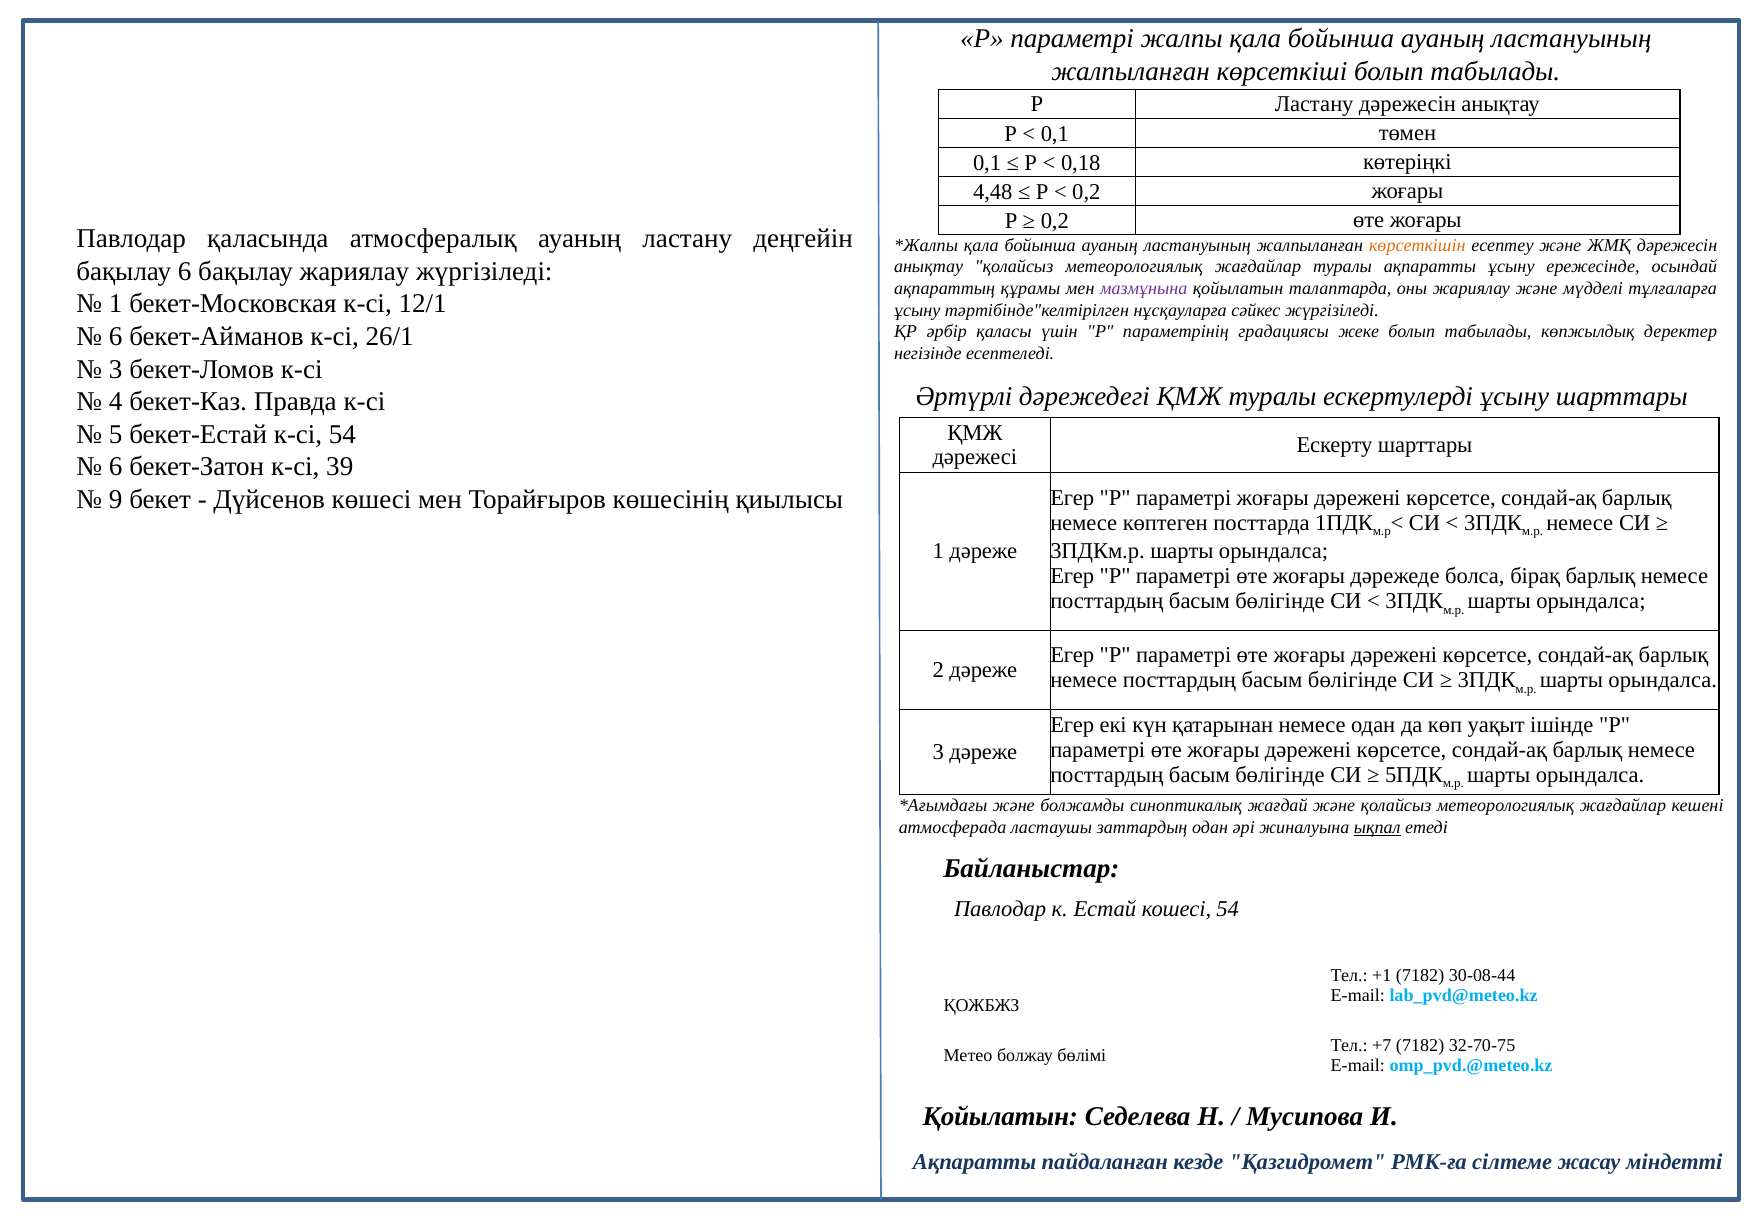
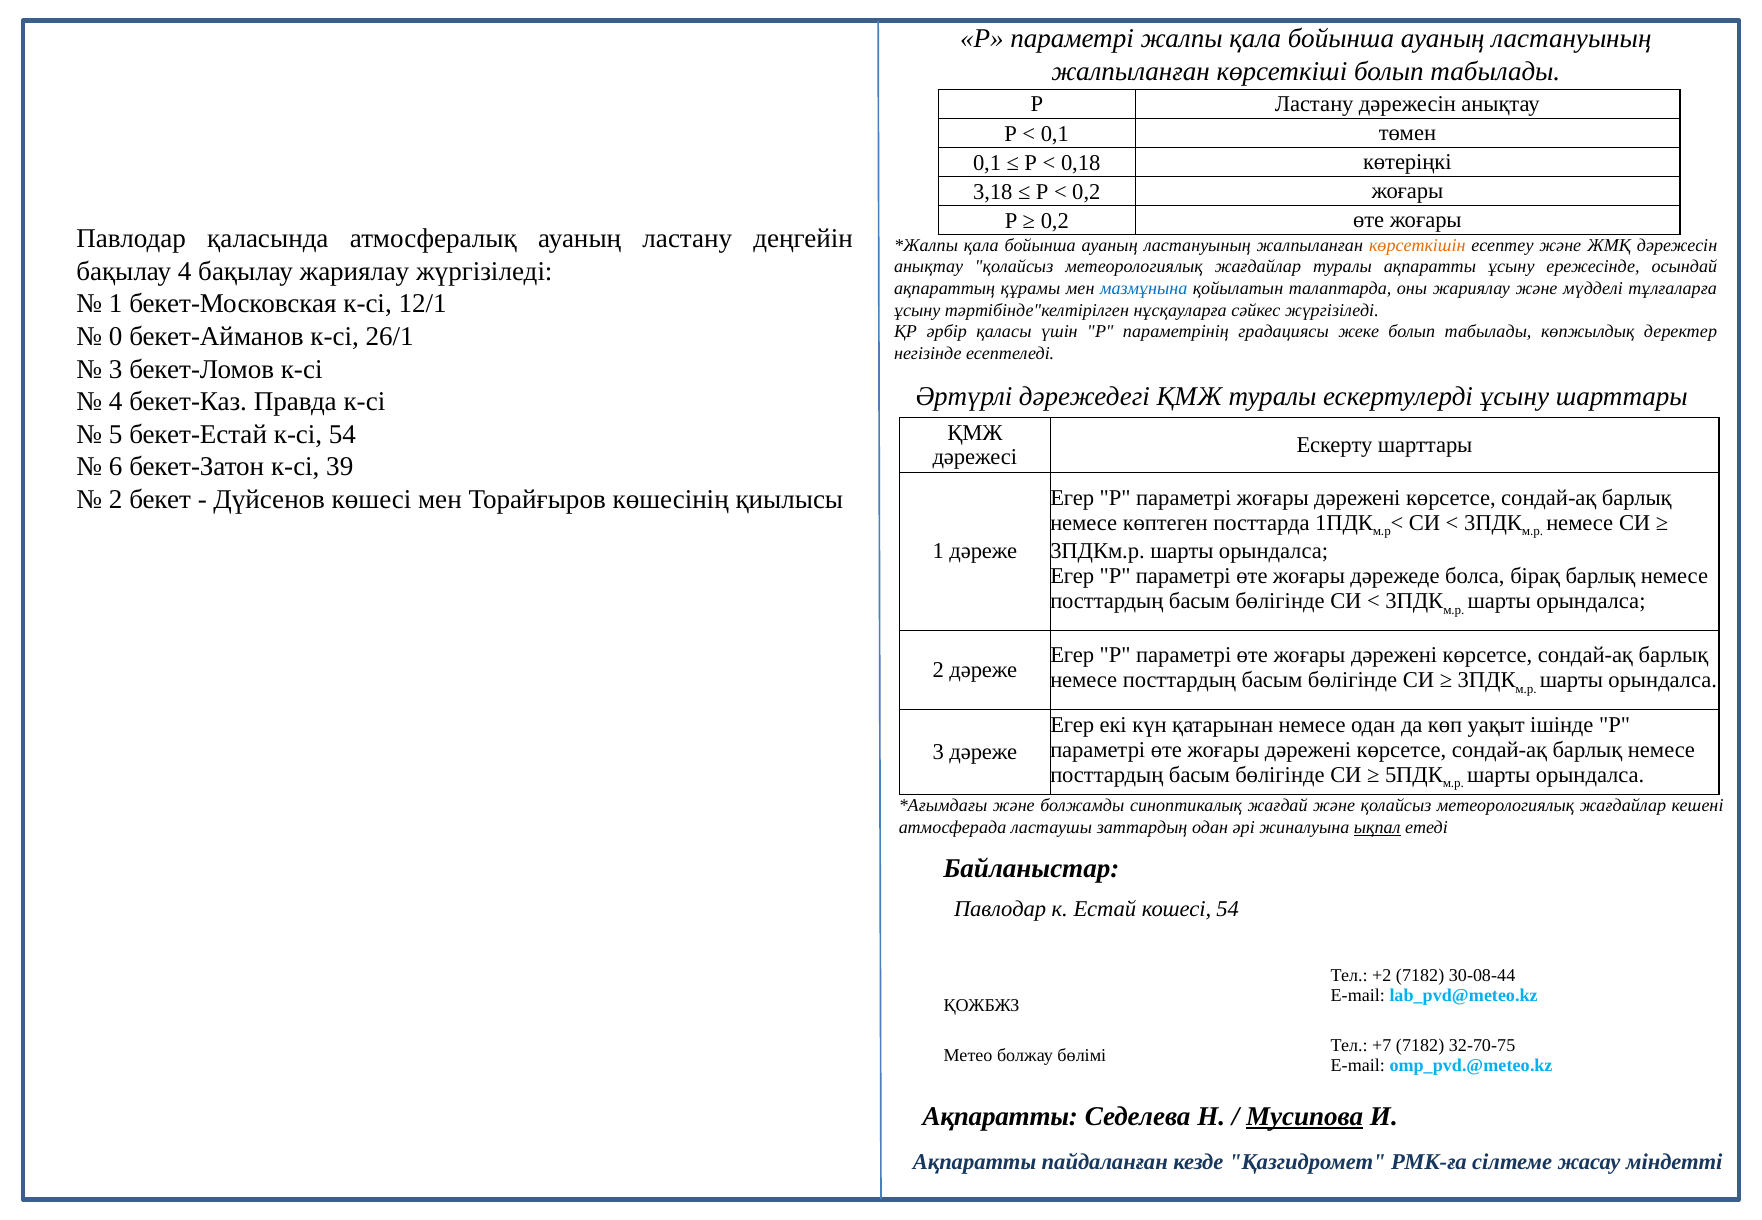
4,48: 4,48 -> 3,18 (993, 192)
бақылау 6: 6 -> 4 (185, 271)
мазмұнына colour: purple -> blue (1144, 288)
6: 6 -> 0 (116, 337)
9: 9 -> 2 (116, 499)
+1: +1 -> +2 (1382, 975)
Қойылатын: Қойылатын -> Ақпаратты (1000, 1116)
Мусипова underline: none -> present (1305, 1116)
